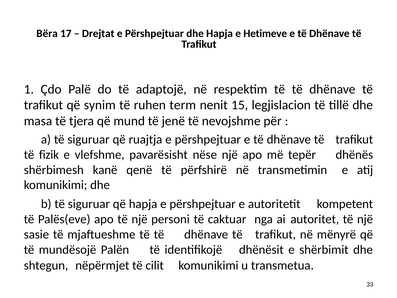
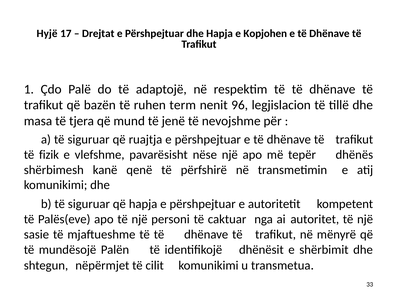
Bëra: Bëra -> Hyjë (47, 34)
Hetimeve: Hetimeve -> Kopjohen (265, 34)
synim: synim -> bazën (100, 105)
15: 15 -> 96 (240, 105)
